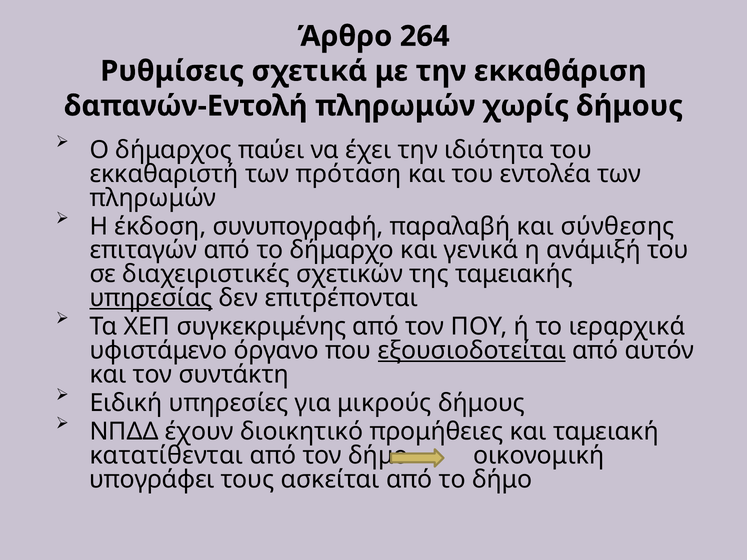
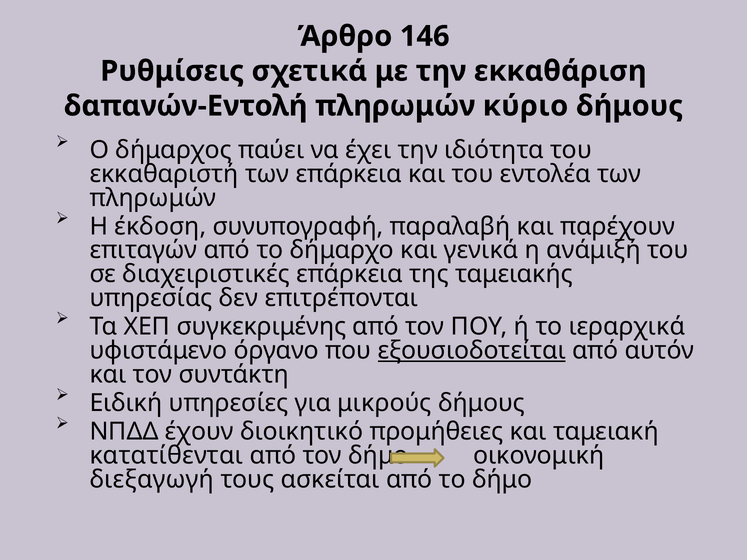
264: 264 -> 146 (425, 36)
χωρίς: χωρίς -> κύριο (526, 106)
των πρόταση: πρόταση -> επάρκεια (349, 174)
σύνθεσης: σύνθεσης -> παρέχουν (618, 226)
διαχειριστικές σχετικών: σχετικών -> επάρκεια (350, 274)
υπηρεσίας underline: present -> none (151, 298)
υπογράφει: υπογράφει -> διεξαγωγή (152, 480)
